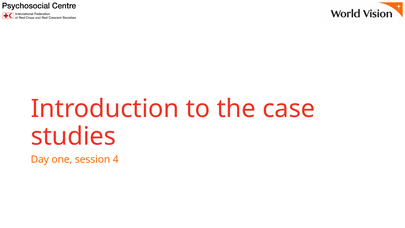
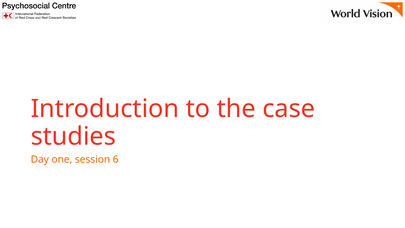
4: 4 -> 6 (116, 159)
